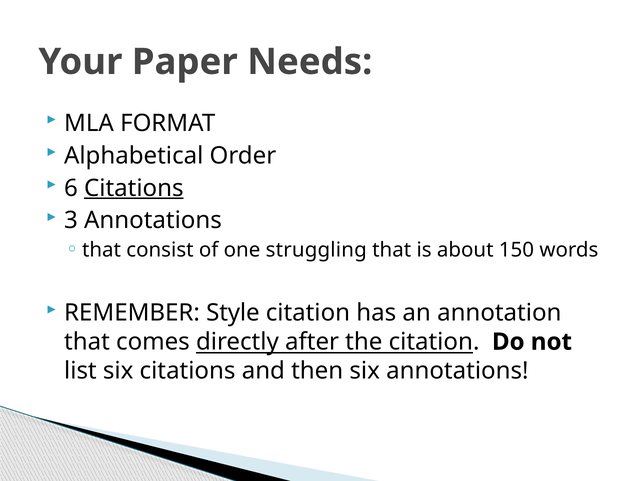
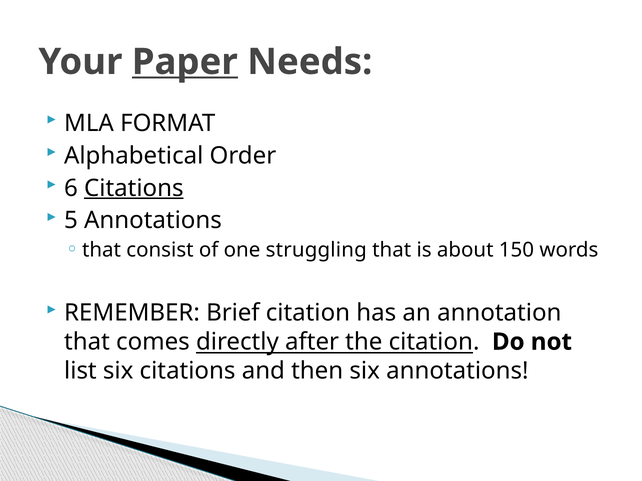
Paper underline: none -> present (185, 62)
3: 3 -> 5 (71, 221)
Style: Style -> Brief (233, 313)
